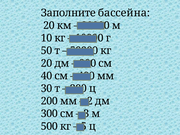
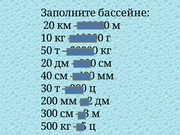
бассейна: бассейна -> бассейне (124, 13)
